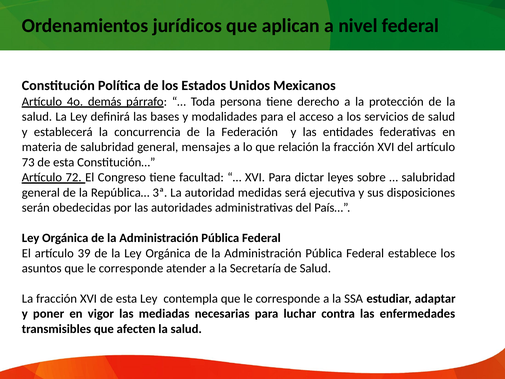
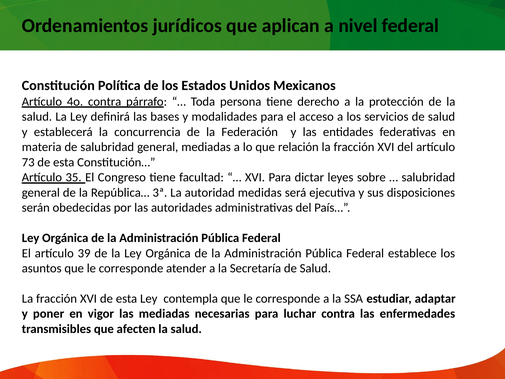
4o demás: demás -> contra (105, 102)
general mensajes: mensajes -> mediadas (206, 147)
72: 72 -> 35 (74, 177)
